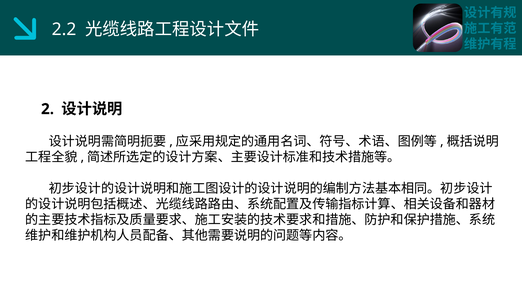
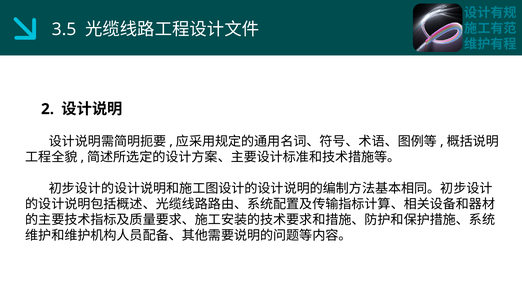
2.2: 2.2 -> 3.5 (64, 29)
